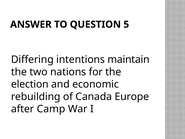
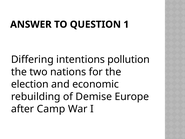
5: 5 -> 1 (126, 24)
maintain: maintain -> pollution (129, 59)
Canada: Canada -> Demise (94, 96)
